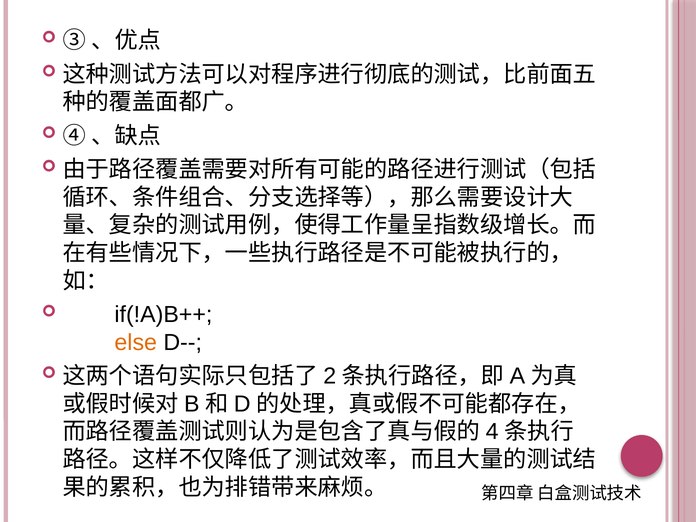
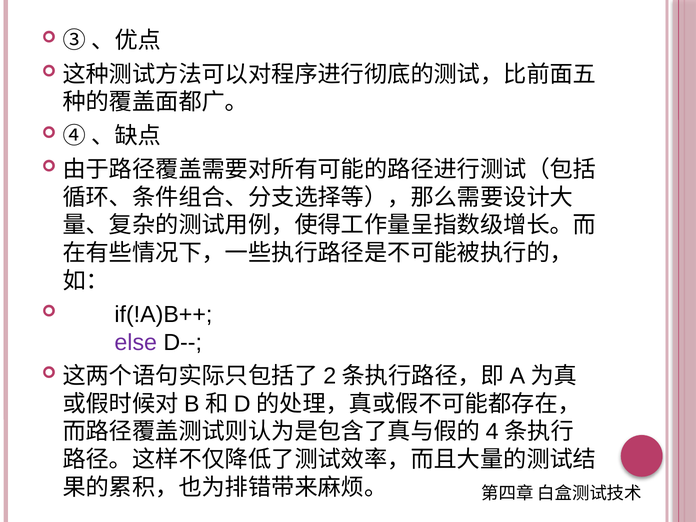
else colour: orange -> purple (136, 342)
